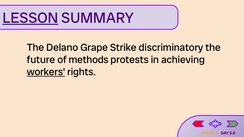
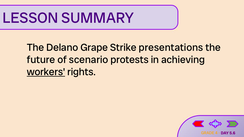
LESSON underline: present -> none (30, 18)
discriminatory: discriminatory -> presentations (171, 48)
methods: methods -> scenario (89, 60)
